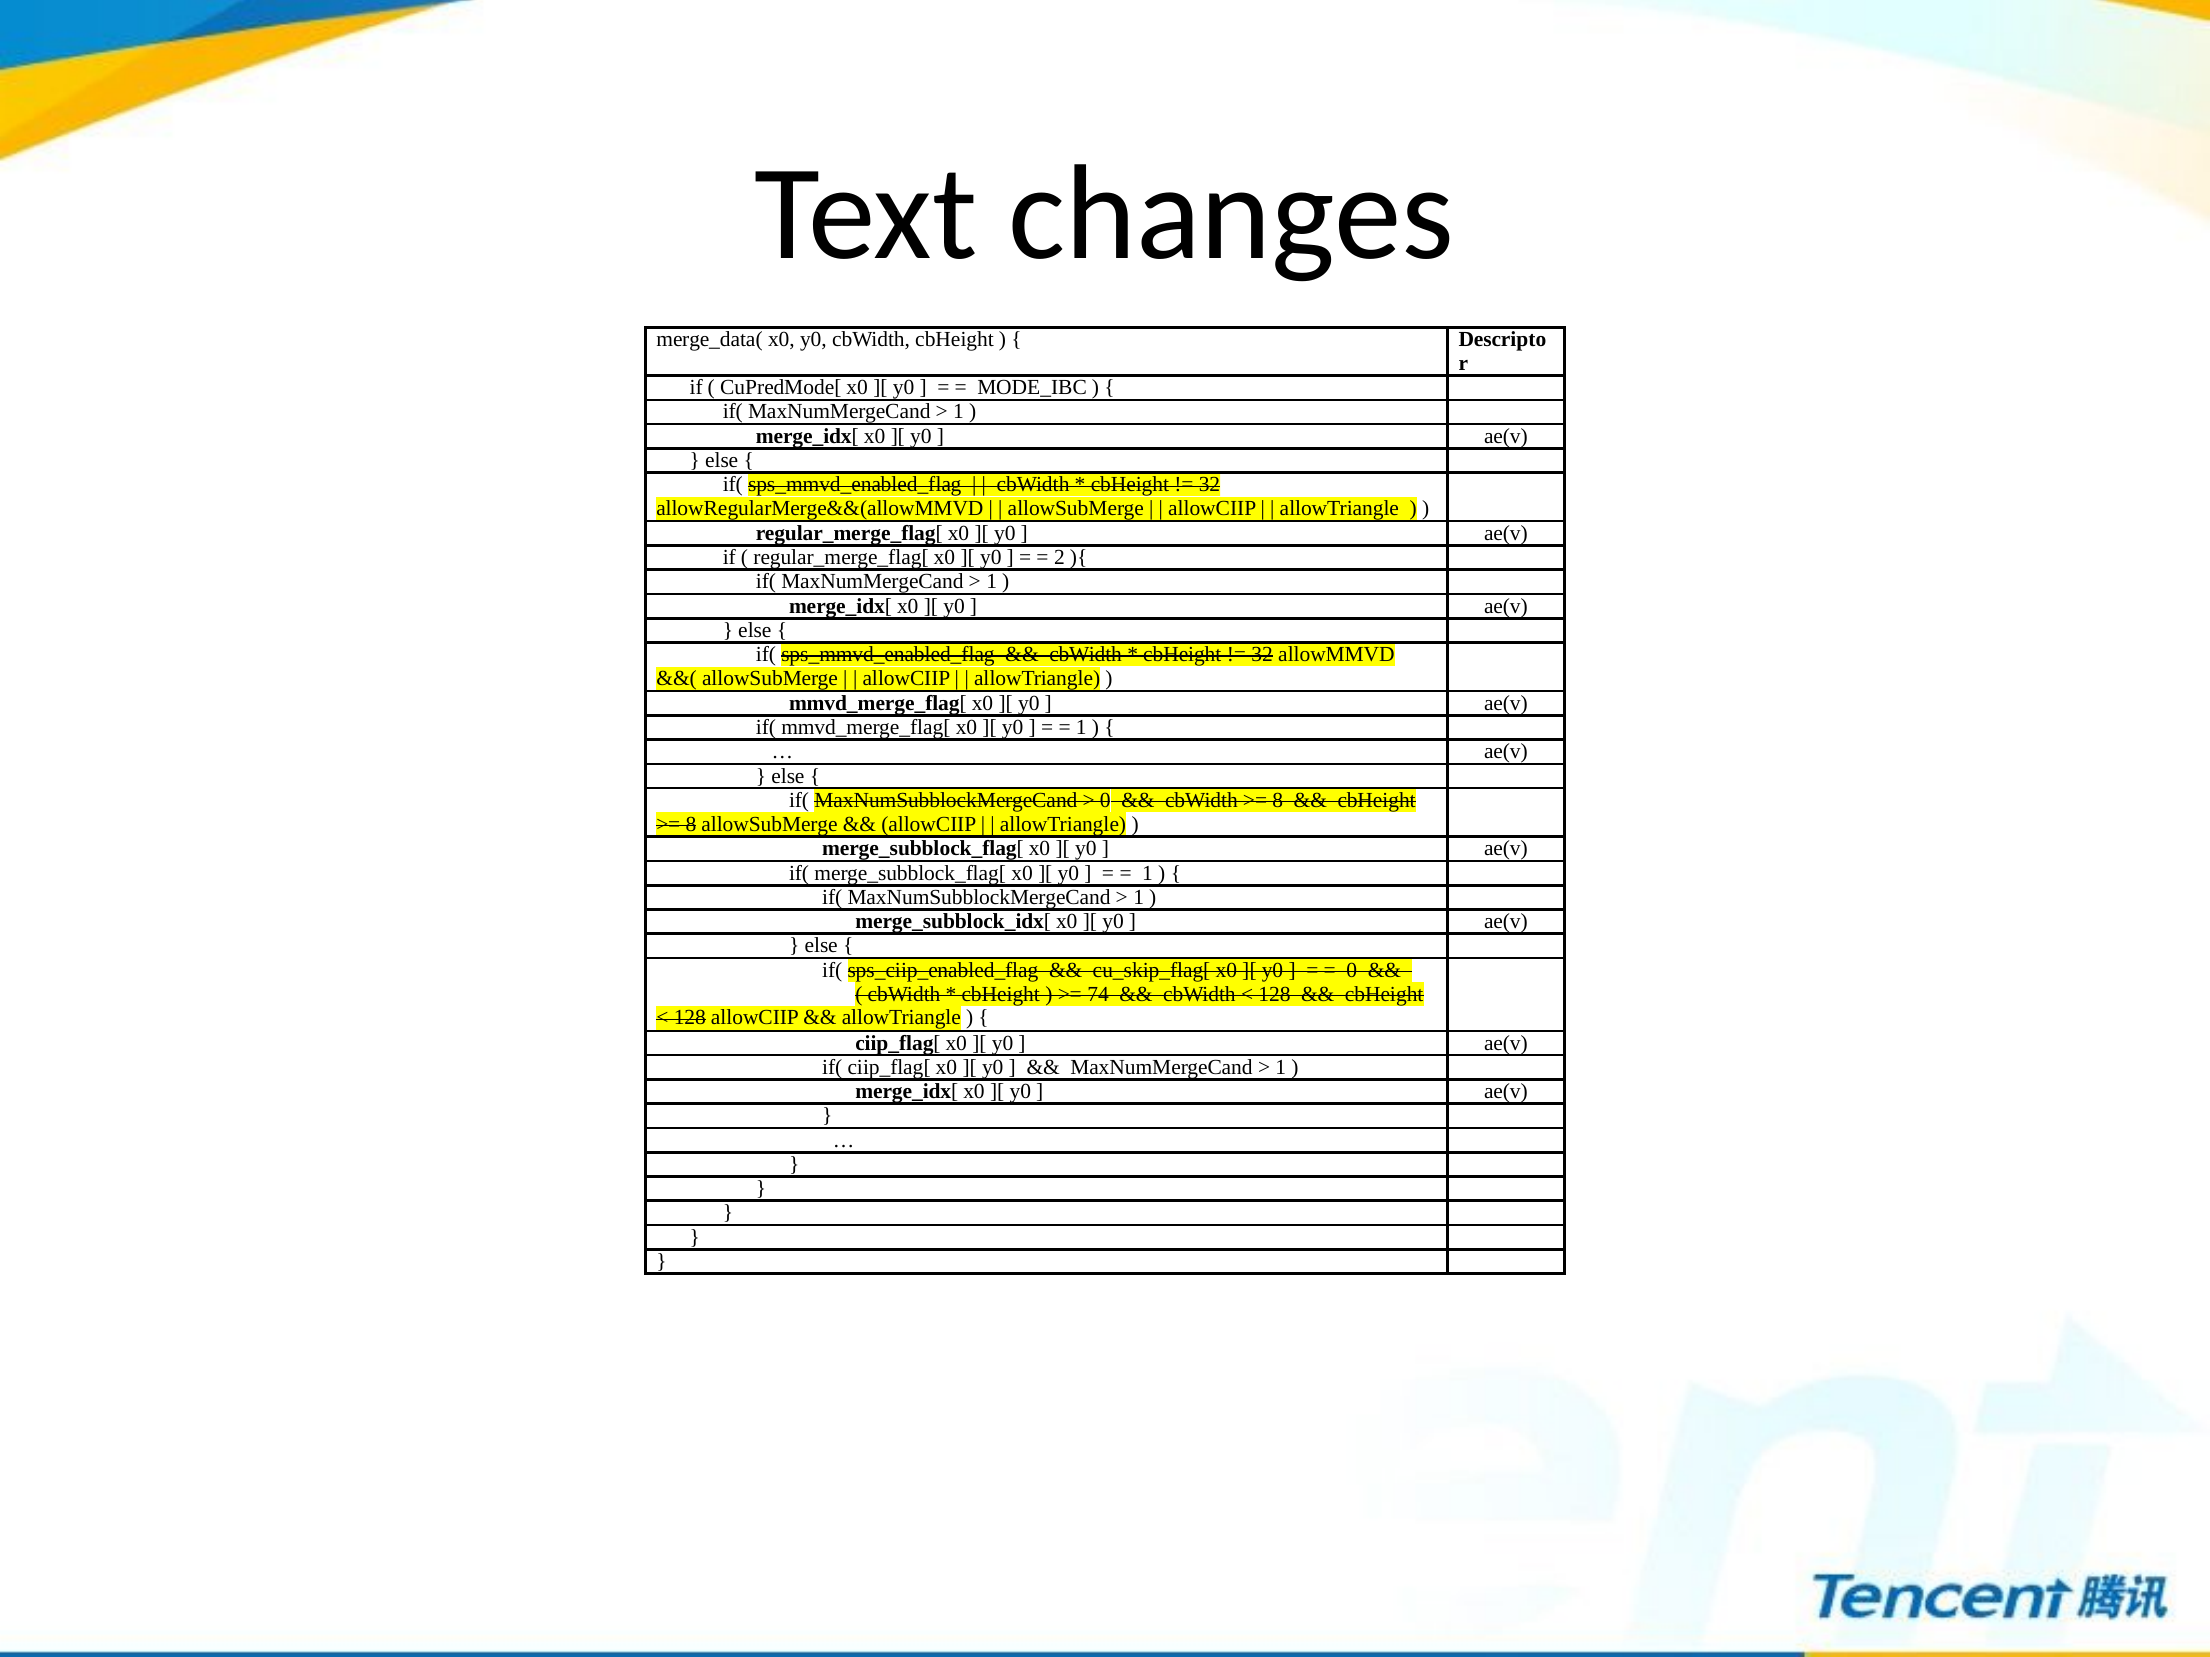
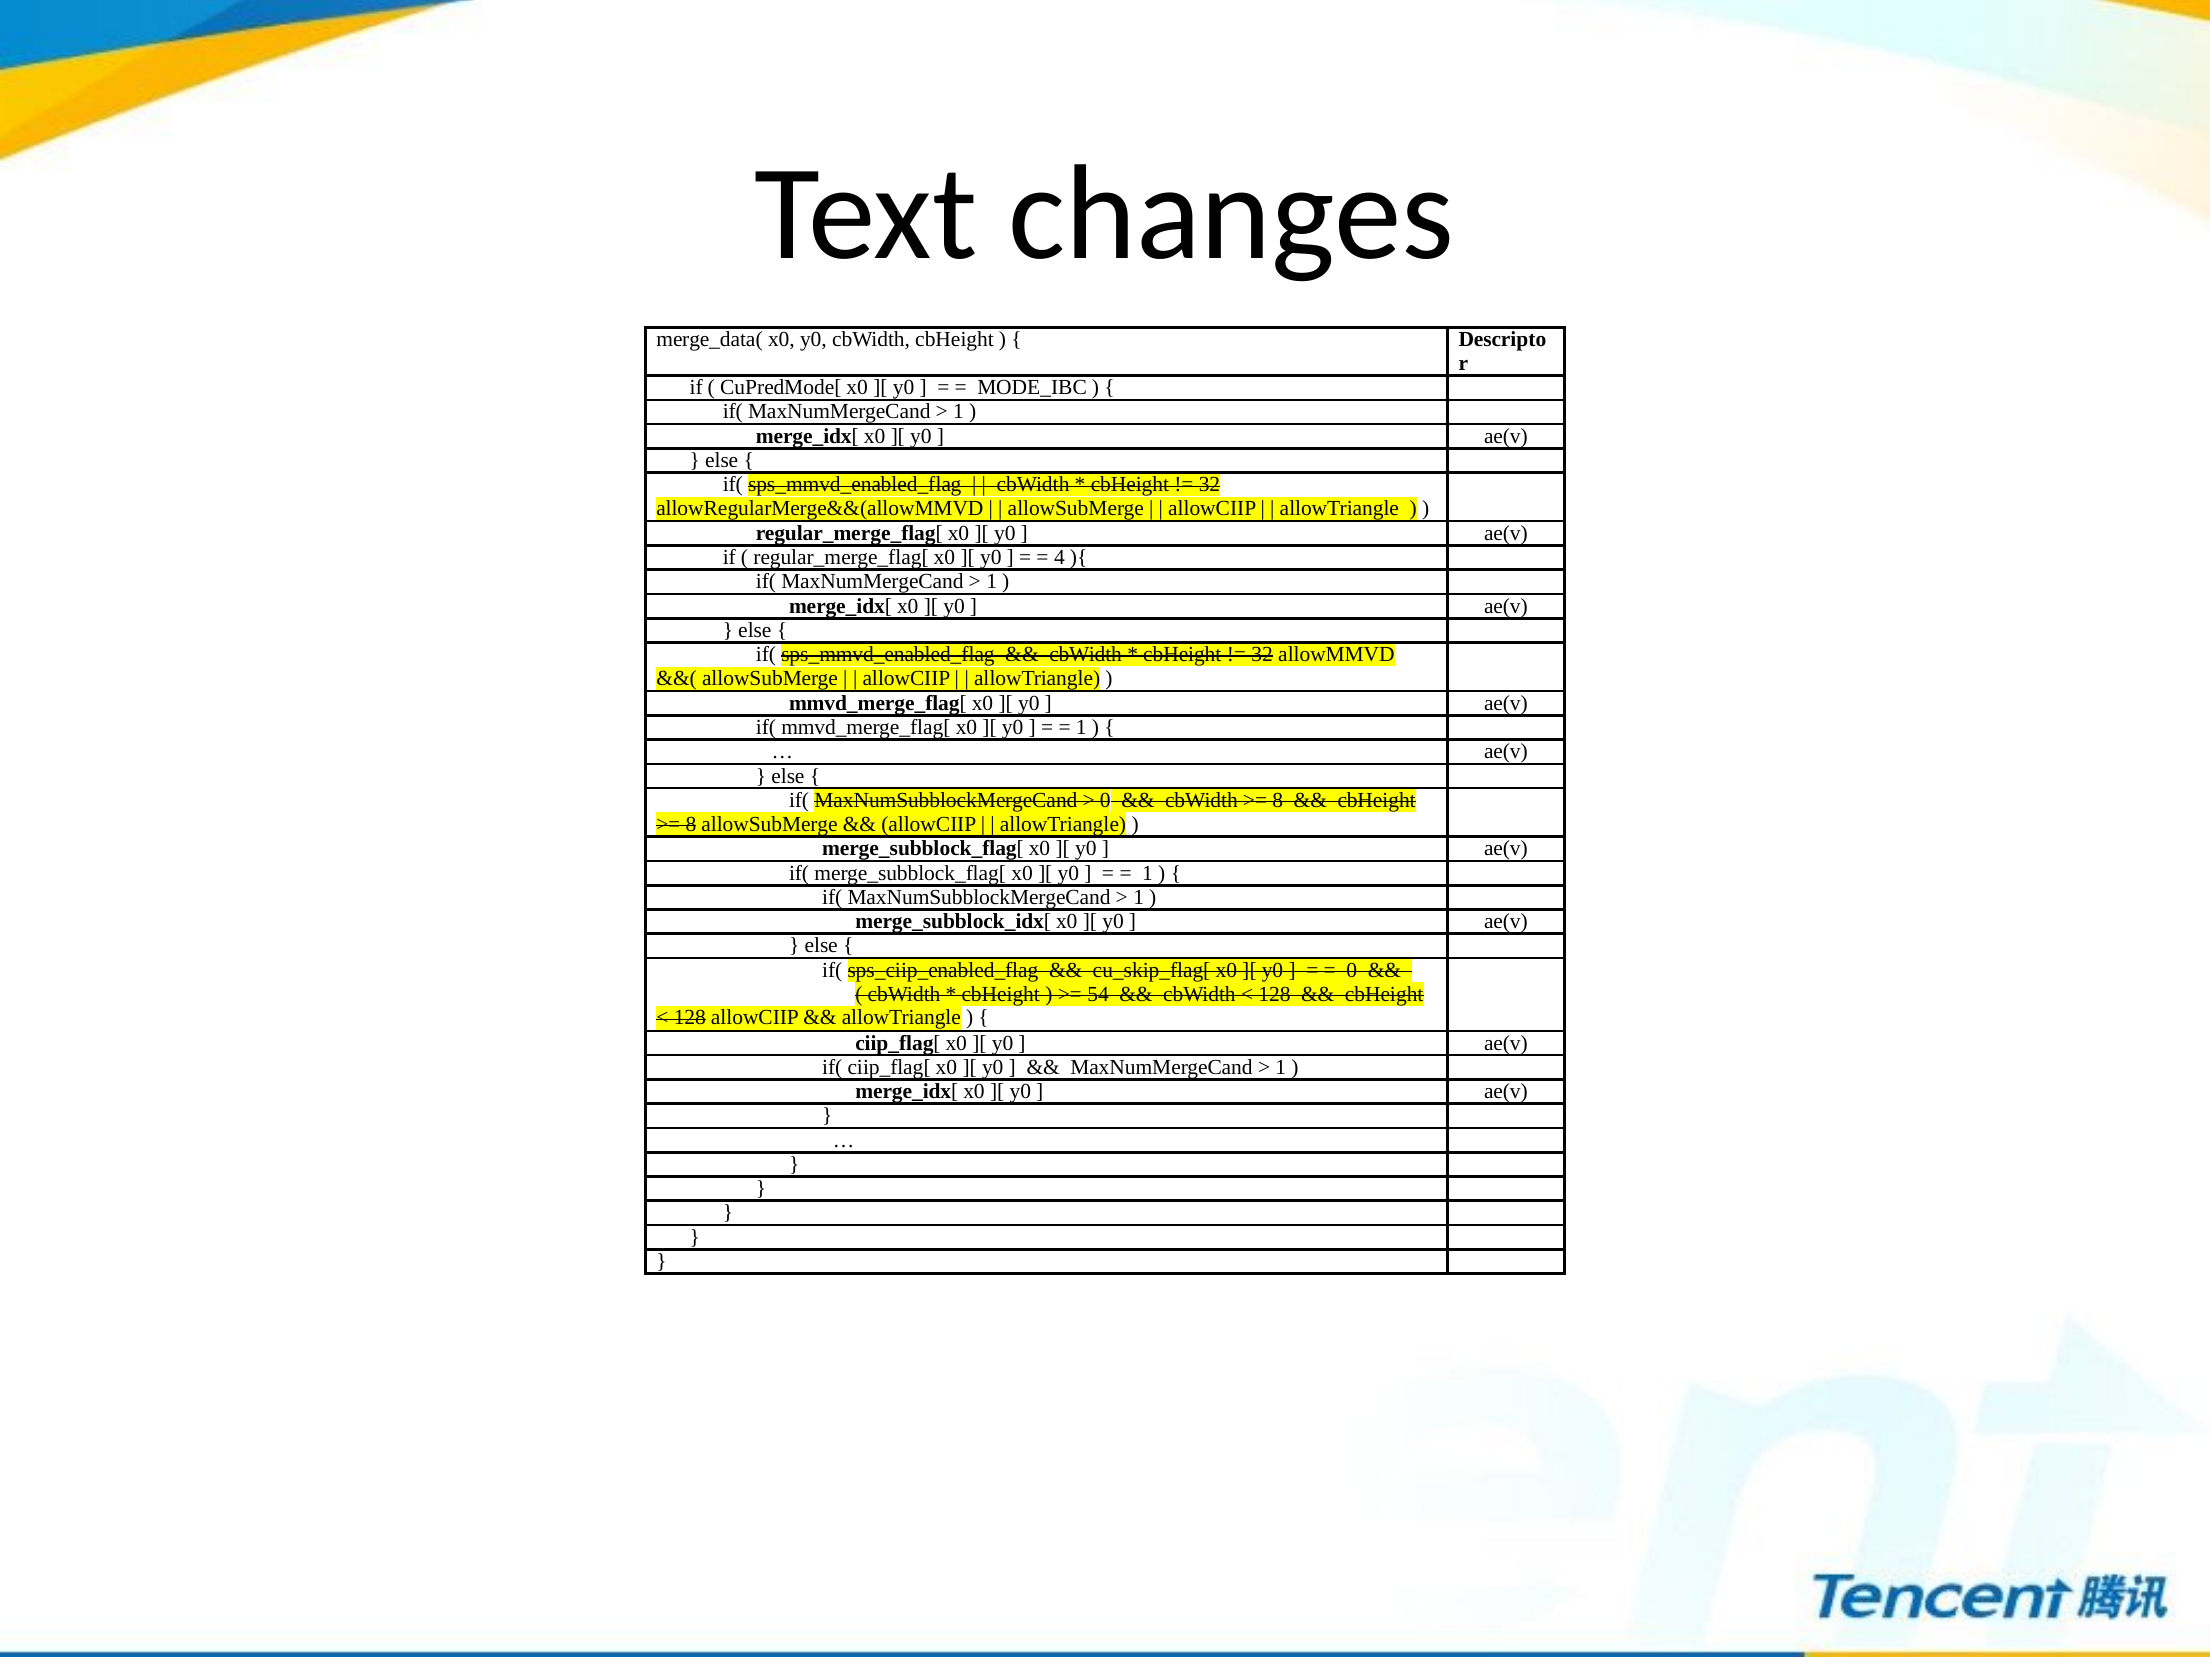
2: 2 -> 4 (1059, 558)
74: 74 -> 54 (1098, 994)
